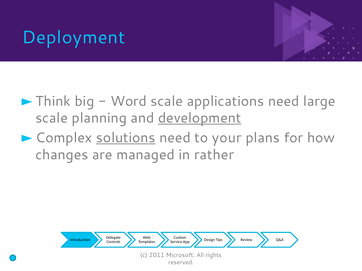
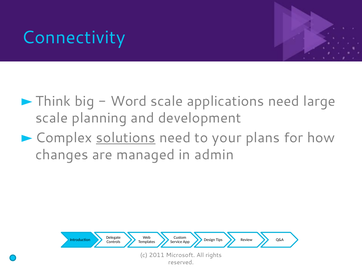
Deployment: Deployment -> Connectivity (74, 37)
development underline: present -> none (200, 118)
rather: rather -> admin (214, 155)
